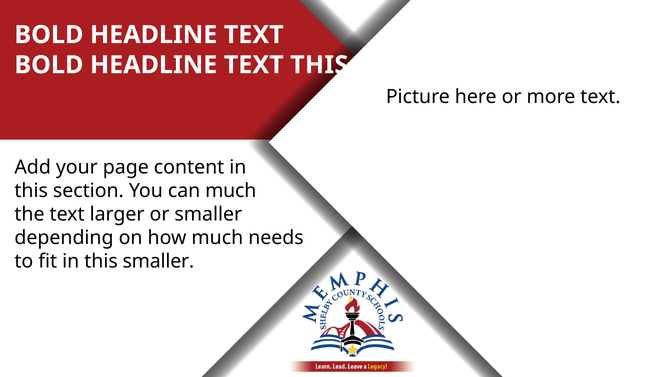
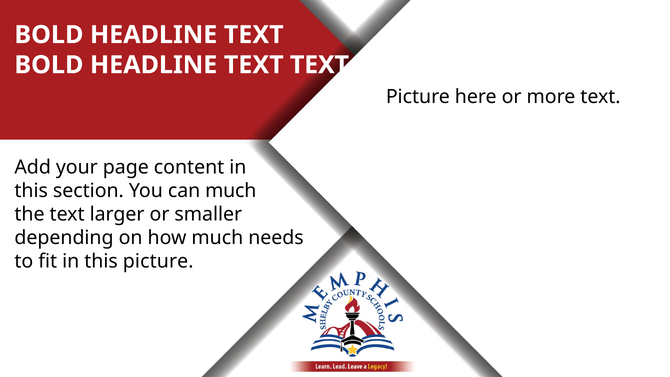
TEXT THIS: THIS -> TEXT (319, 65)
this smaller: smaller -> picture (158, 261)
